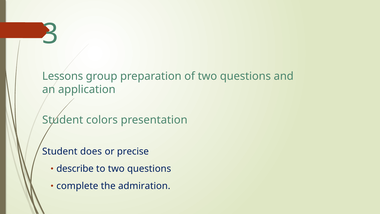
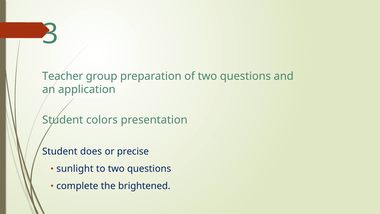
Lessons: Lessons -> Teacher (63, 76)
describe: describe -> sunlight (75, 169)
admiration: admiration -> brightened (144, 186)
